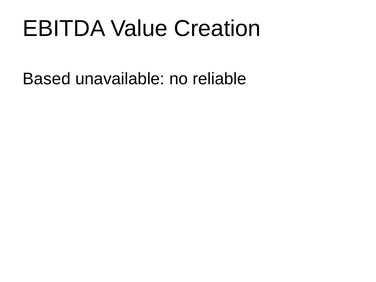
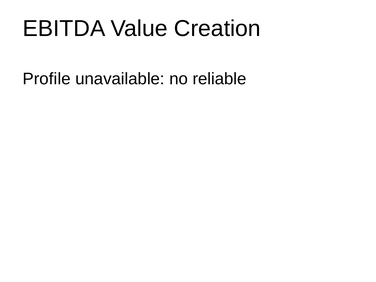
Based: Based -> Profile (47, 79)
